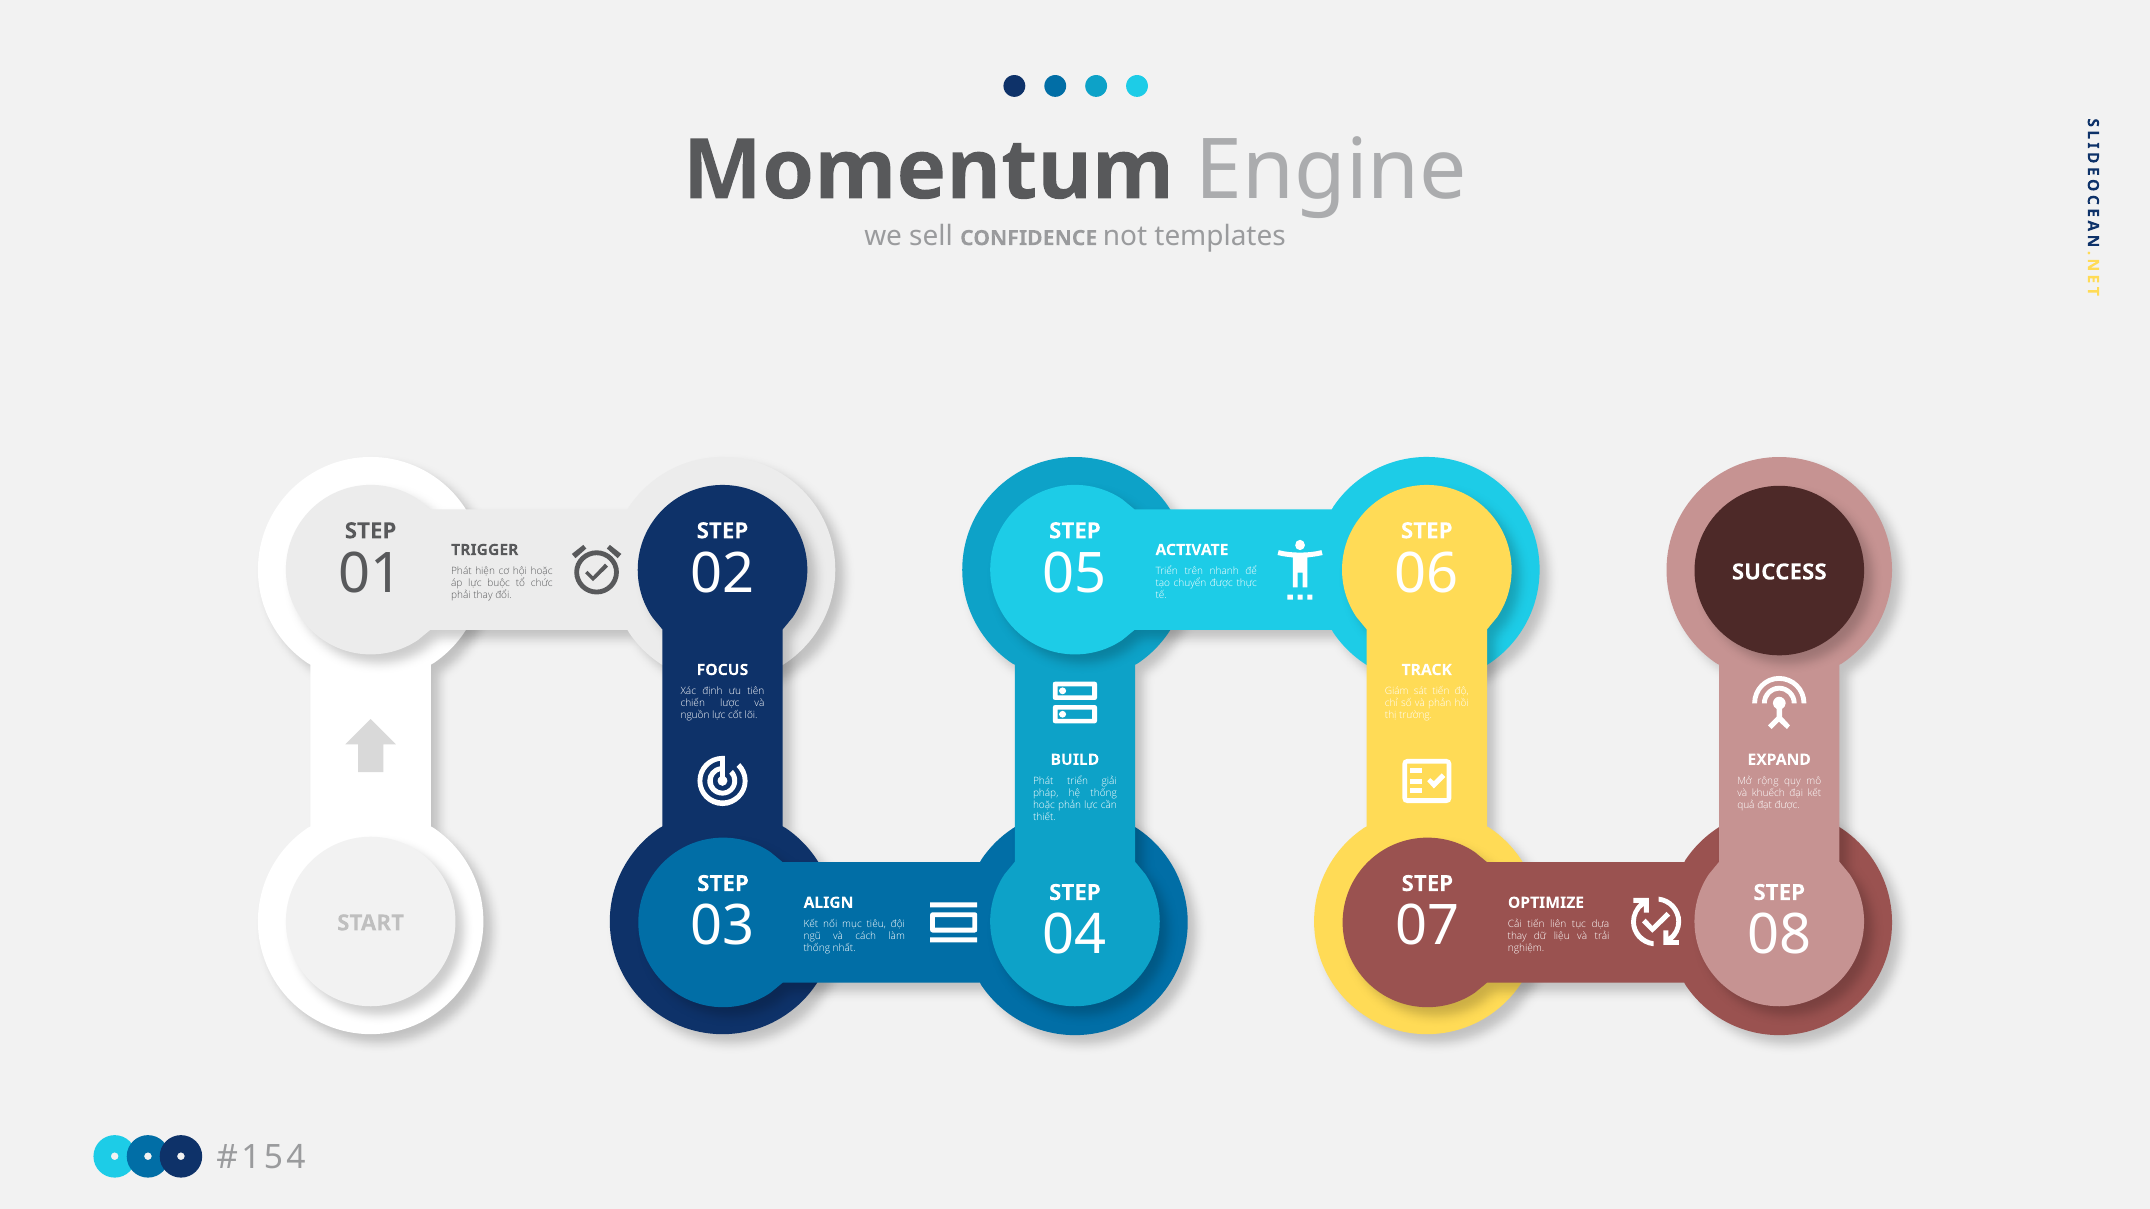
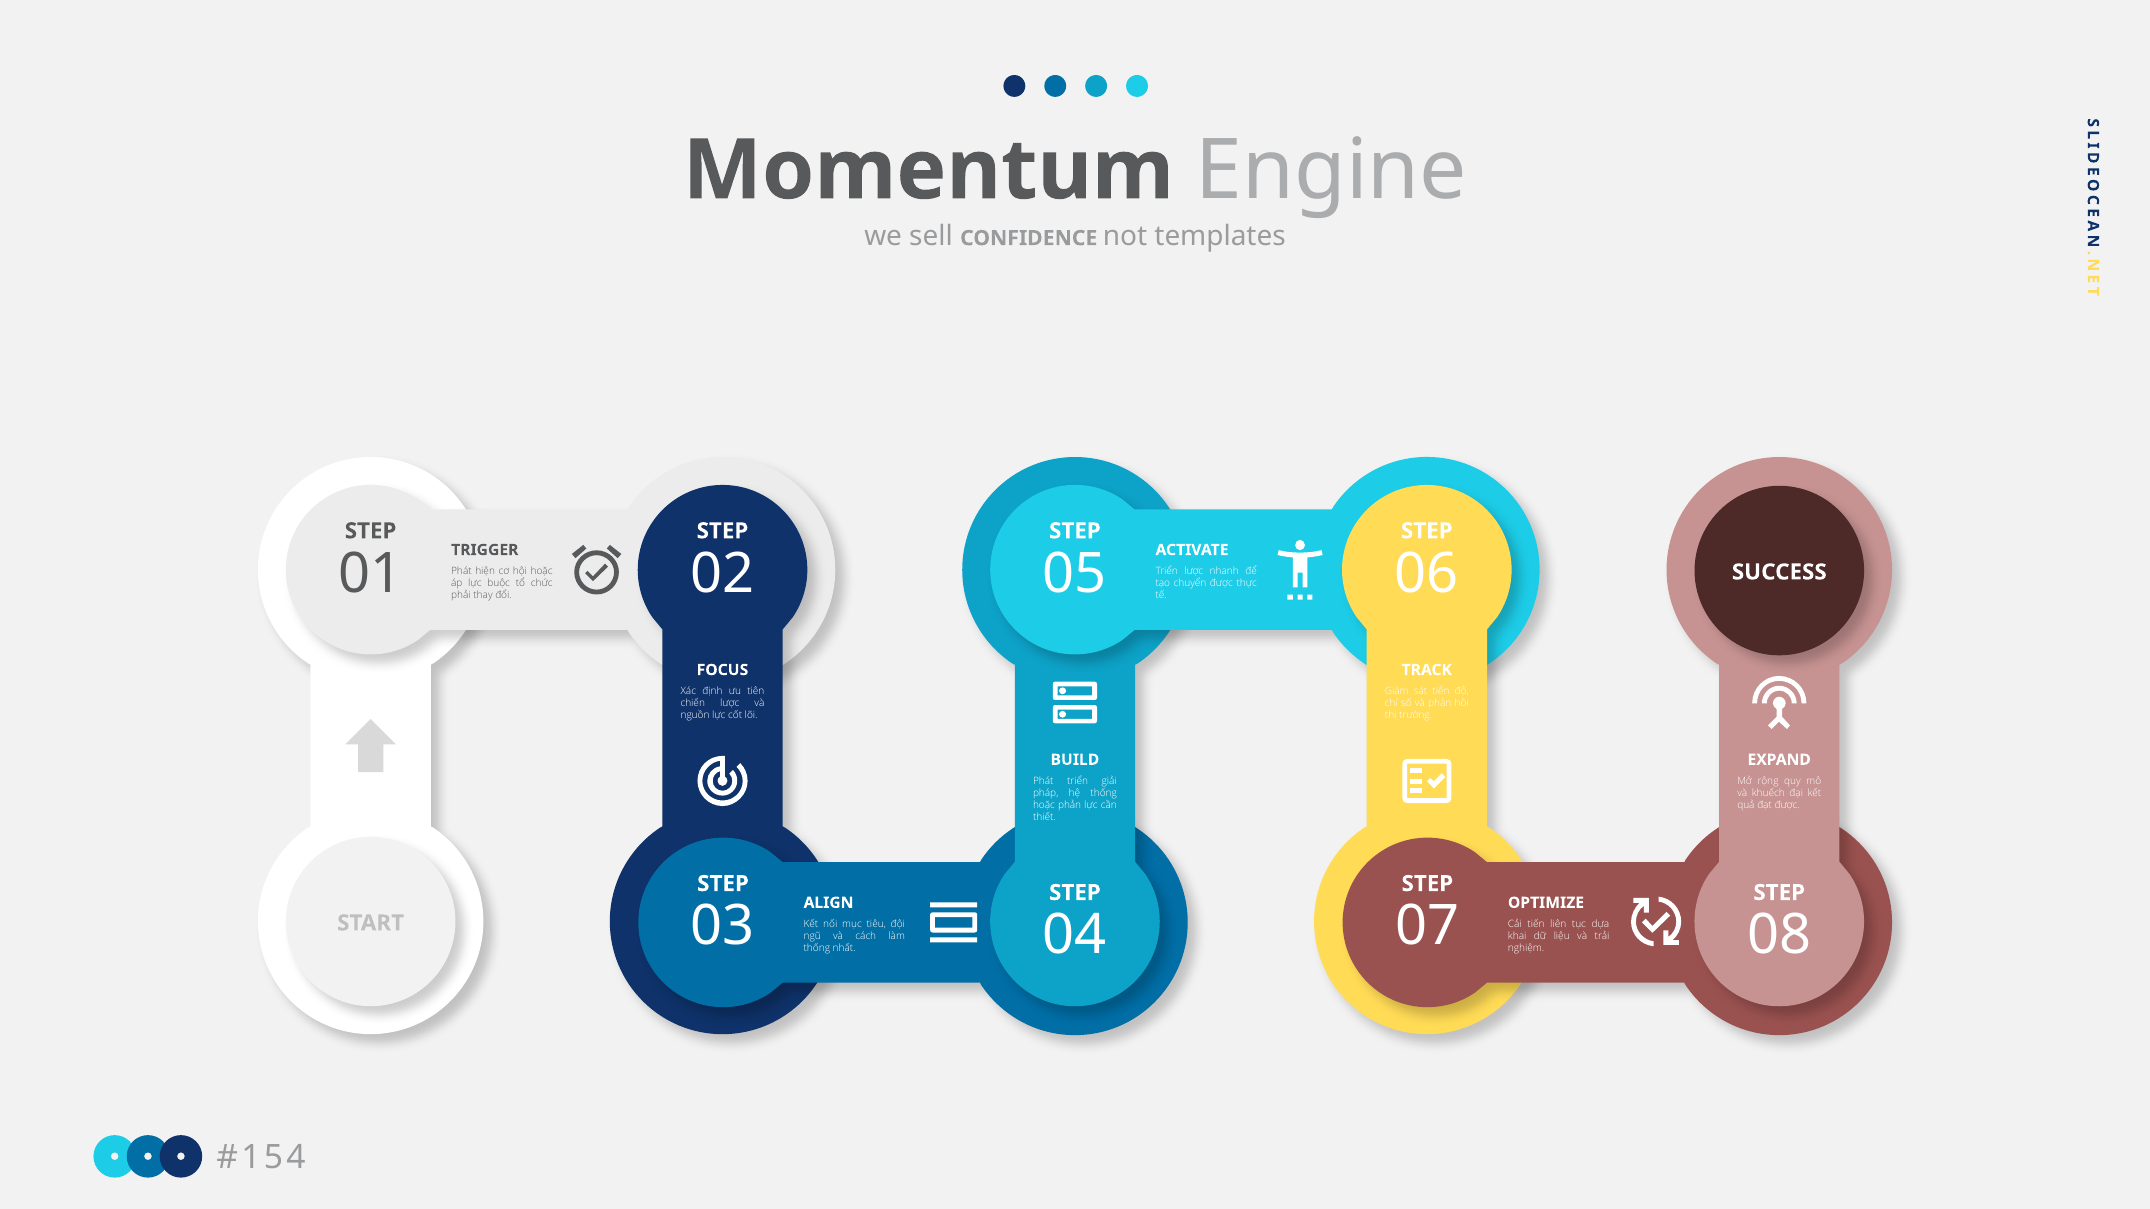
Triển trên: trên -> lược (1194, 571)
thay: thay -> khai (1517, 936)
